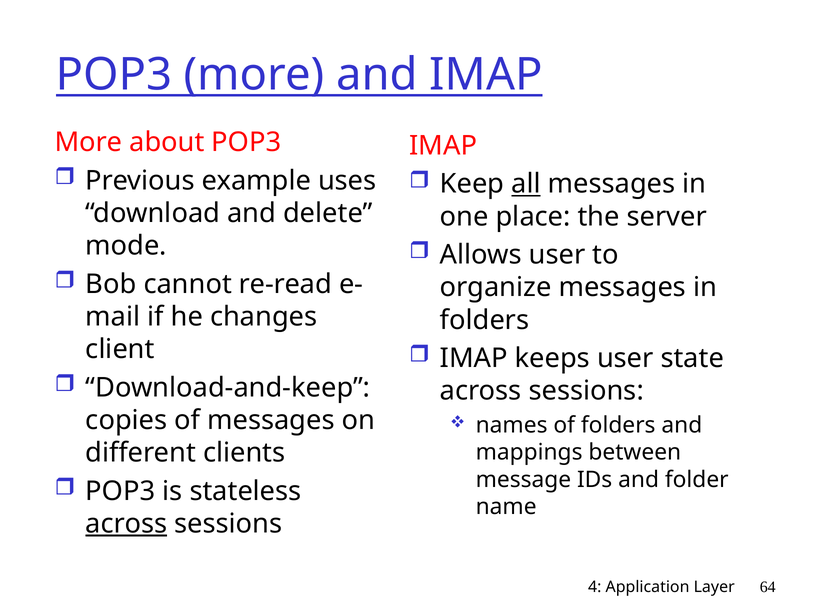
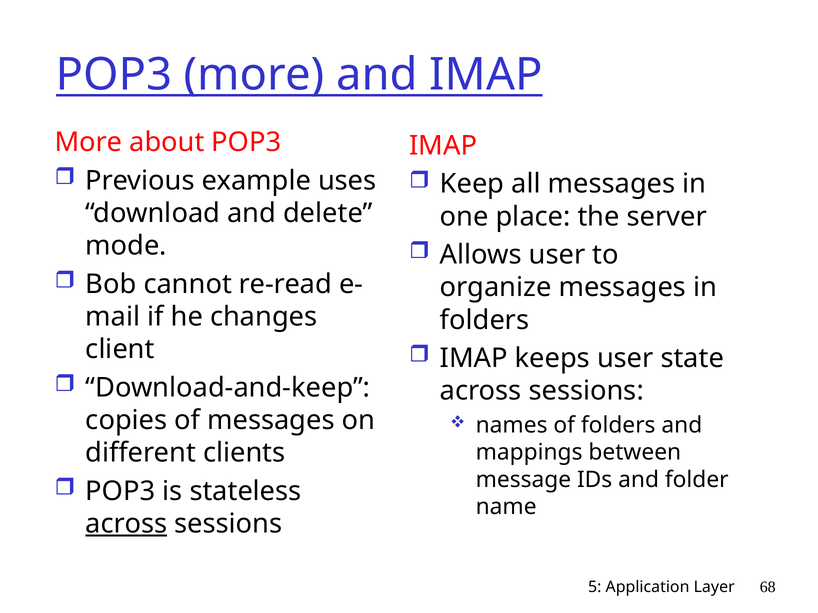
all underline: present -> none (526, 184)
4: 4 -> 5 (595, 587)
64: 64 -> 68 (768, 587)
